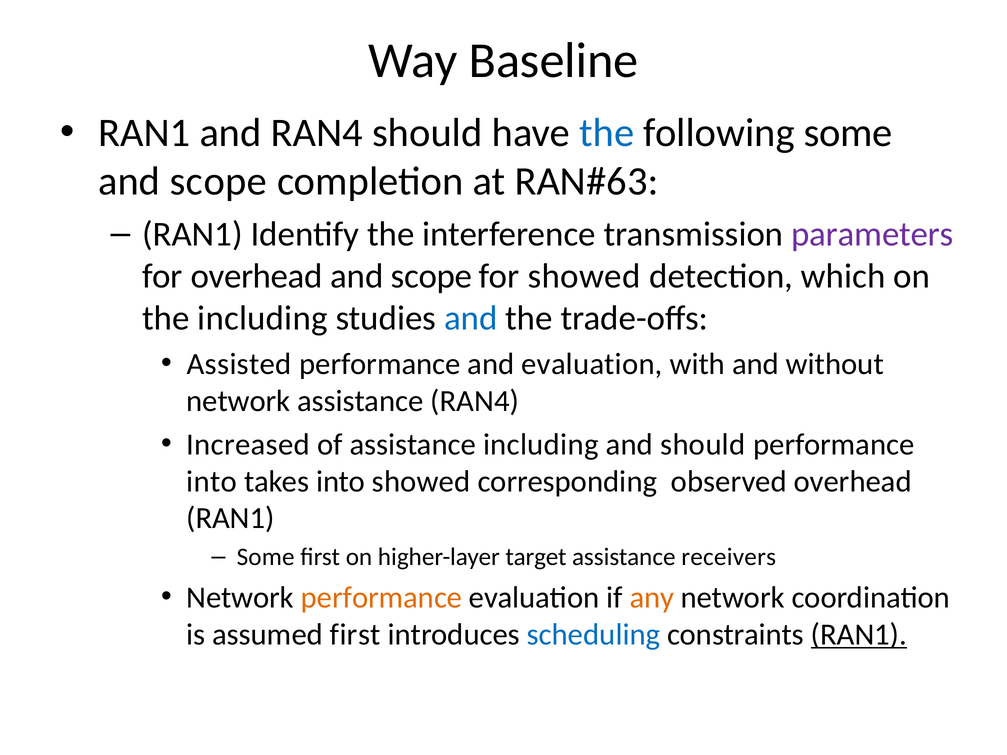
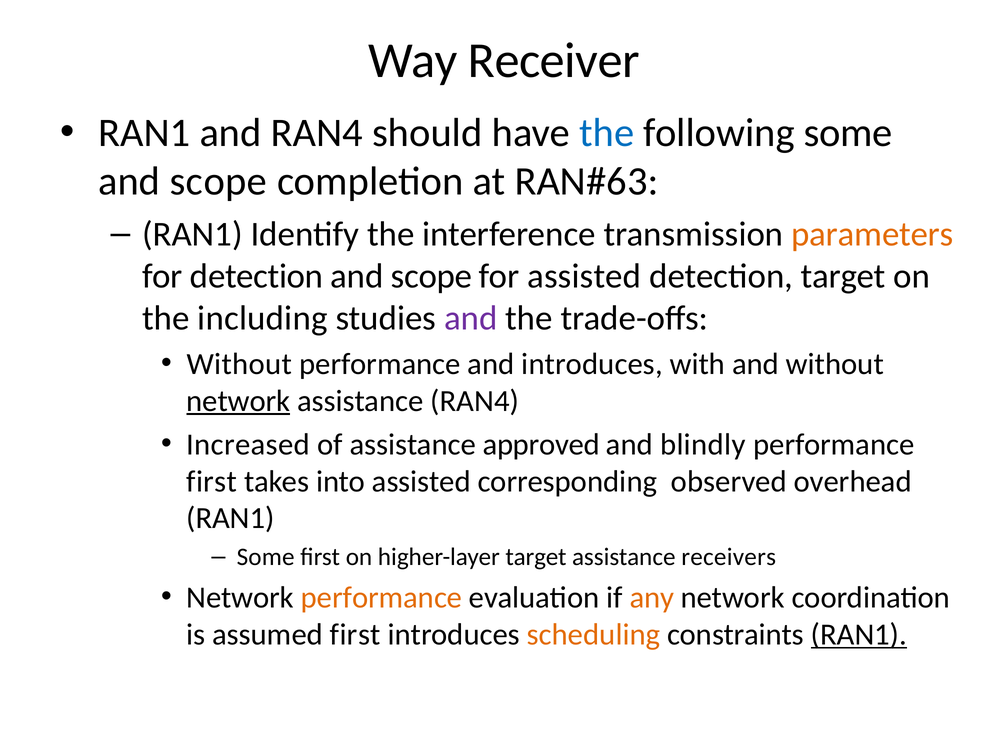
Baseline: Baseline -> Receiver (554, 61)
parameters colour: purple -> orange (872, 234)
for overhead: overhead -> detection (257, 276)
for showed: showed -> assisted (584, 276)
detection which: which -> target (843, 276)
and colour: blue -> purple (471, 318)
Assisted: Assisted -> Without (239, 364)
and evaluation: evaluation -> introduces (592, 364)
network underline: none -> present (238, 401)
assistance including: including -> approved (541, 445)
and should: should -> blindly (703, 445)
into: into -> first (212, 482)
into showed: showed -> assisted (421, 482)
scheduling colour: blue -> orange (594, 635)
